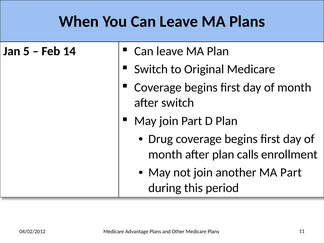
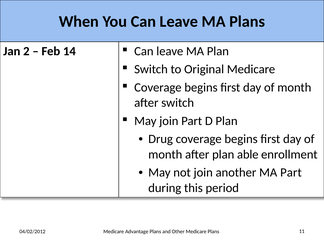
5: 5 -> 2 (26, 51)
calls: calls -> able (248, 154)
